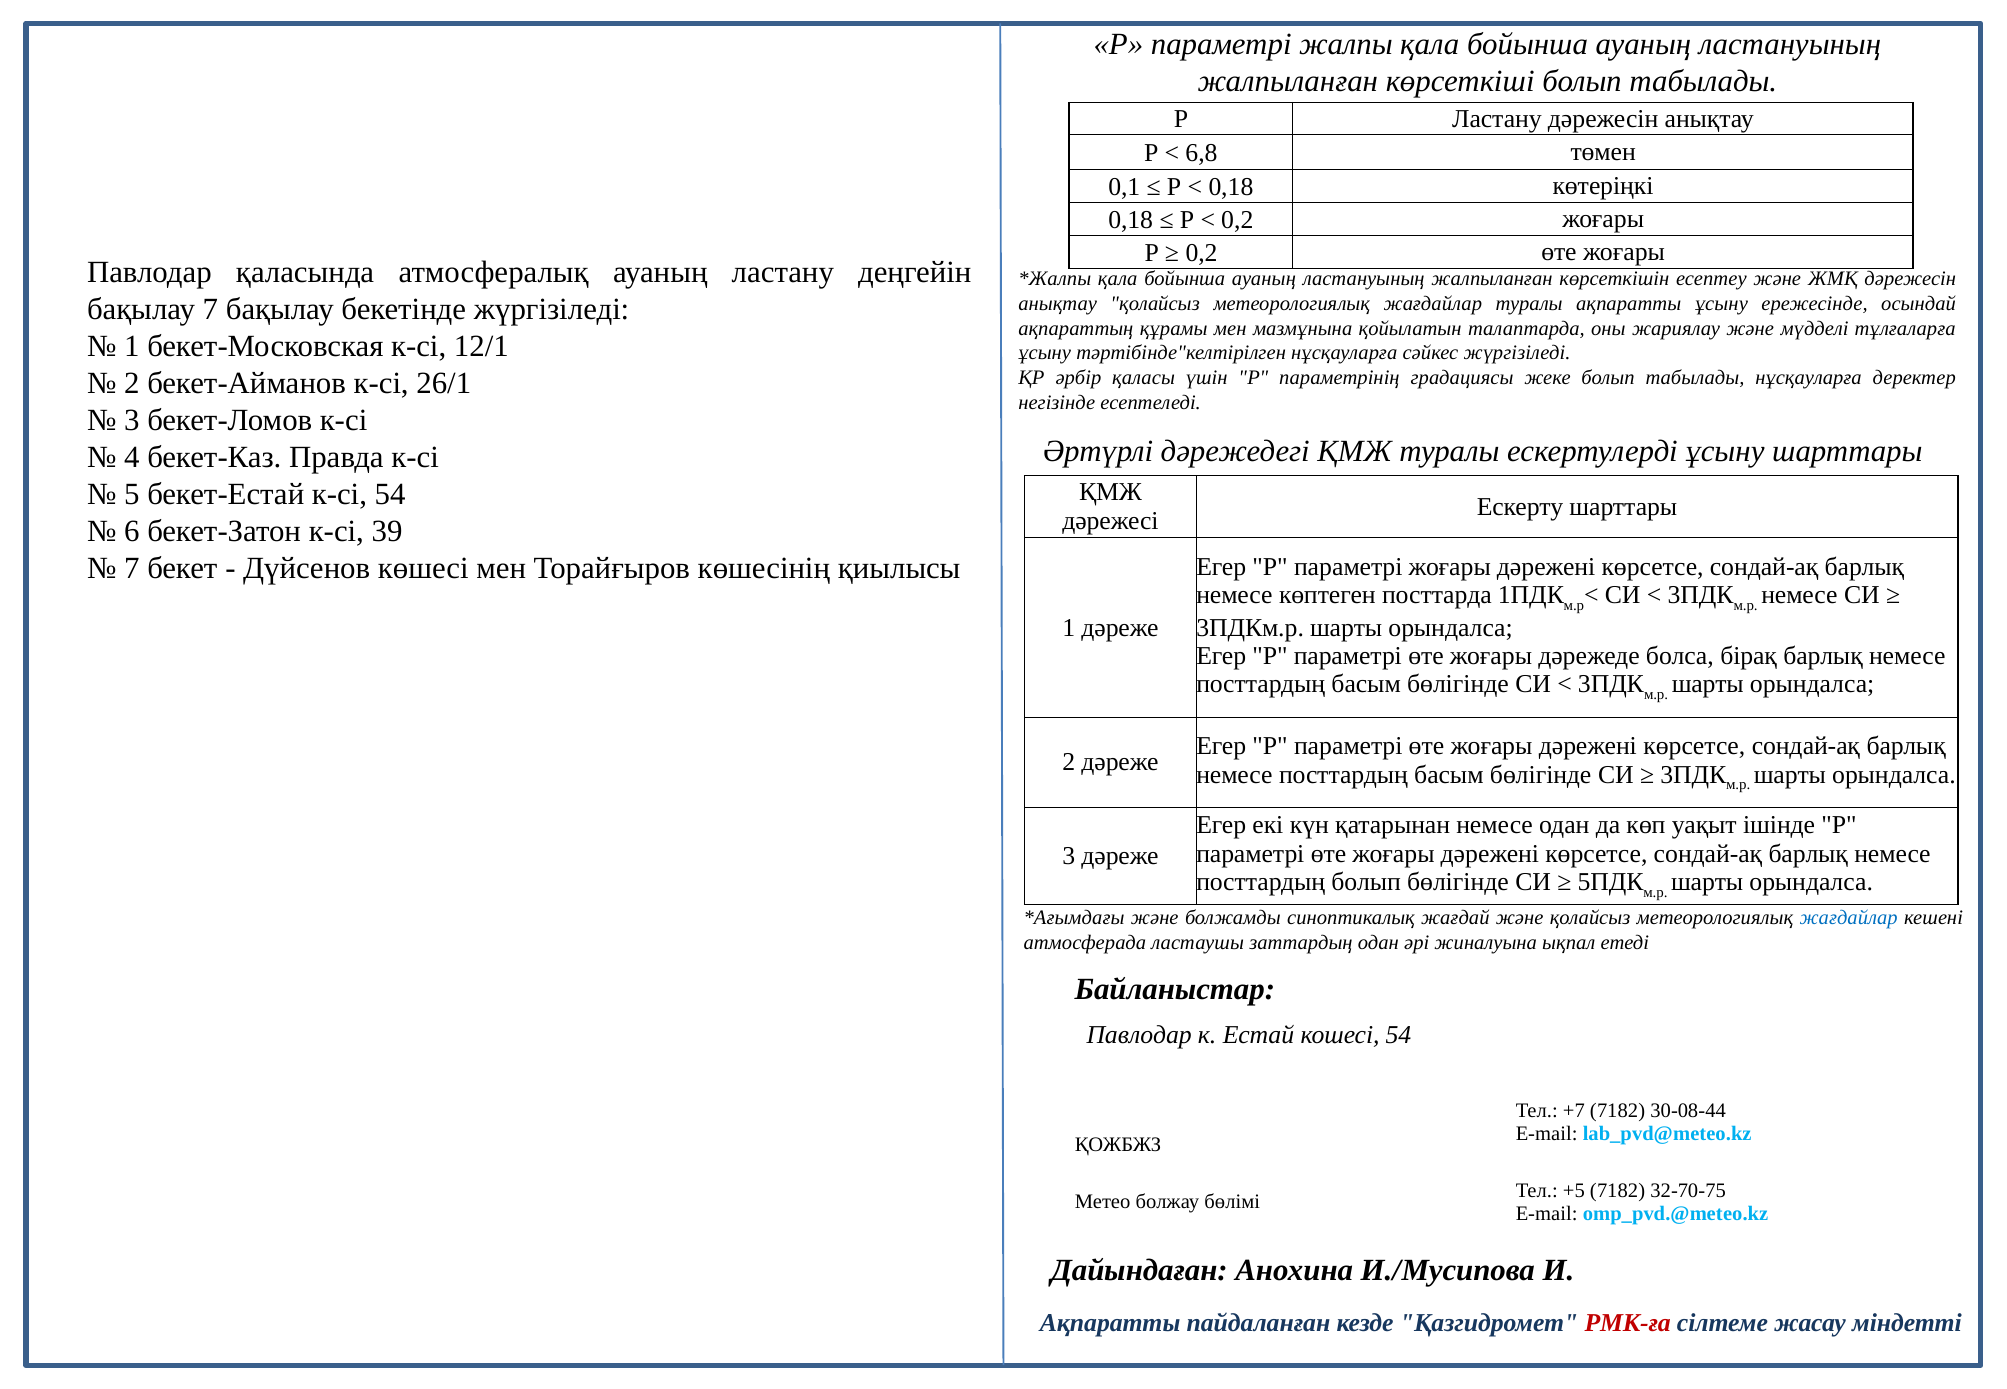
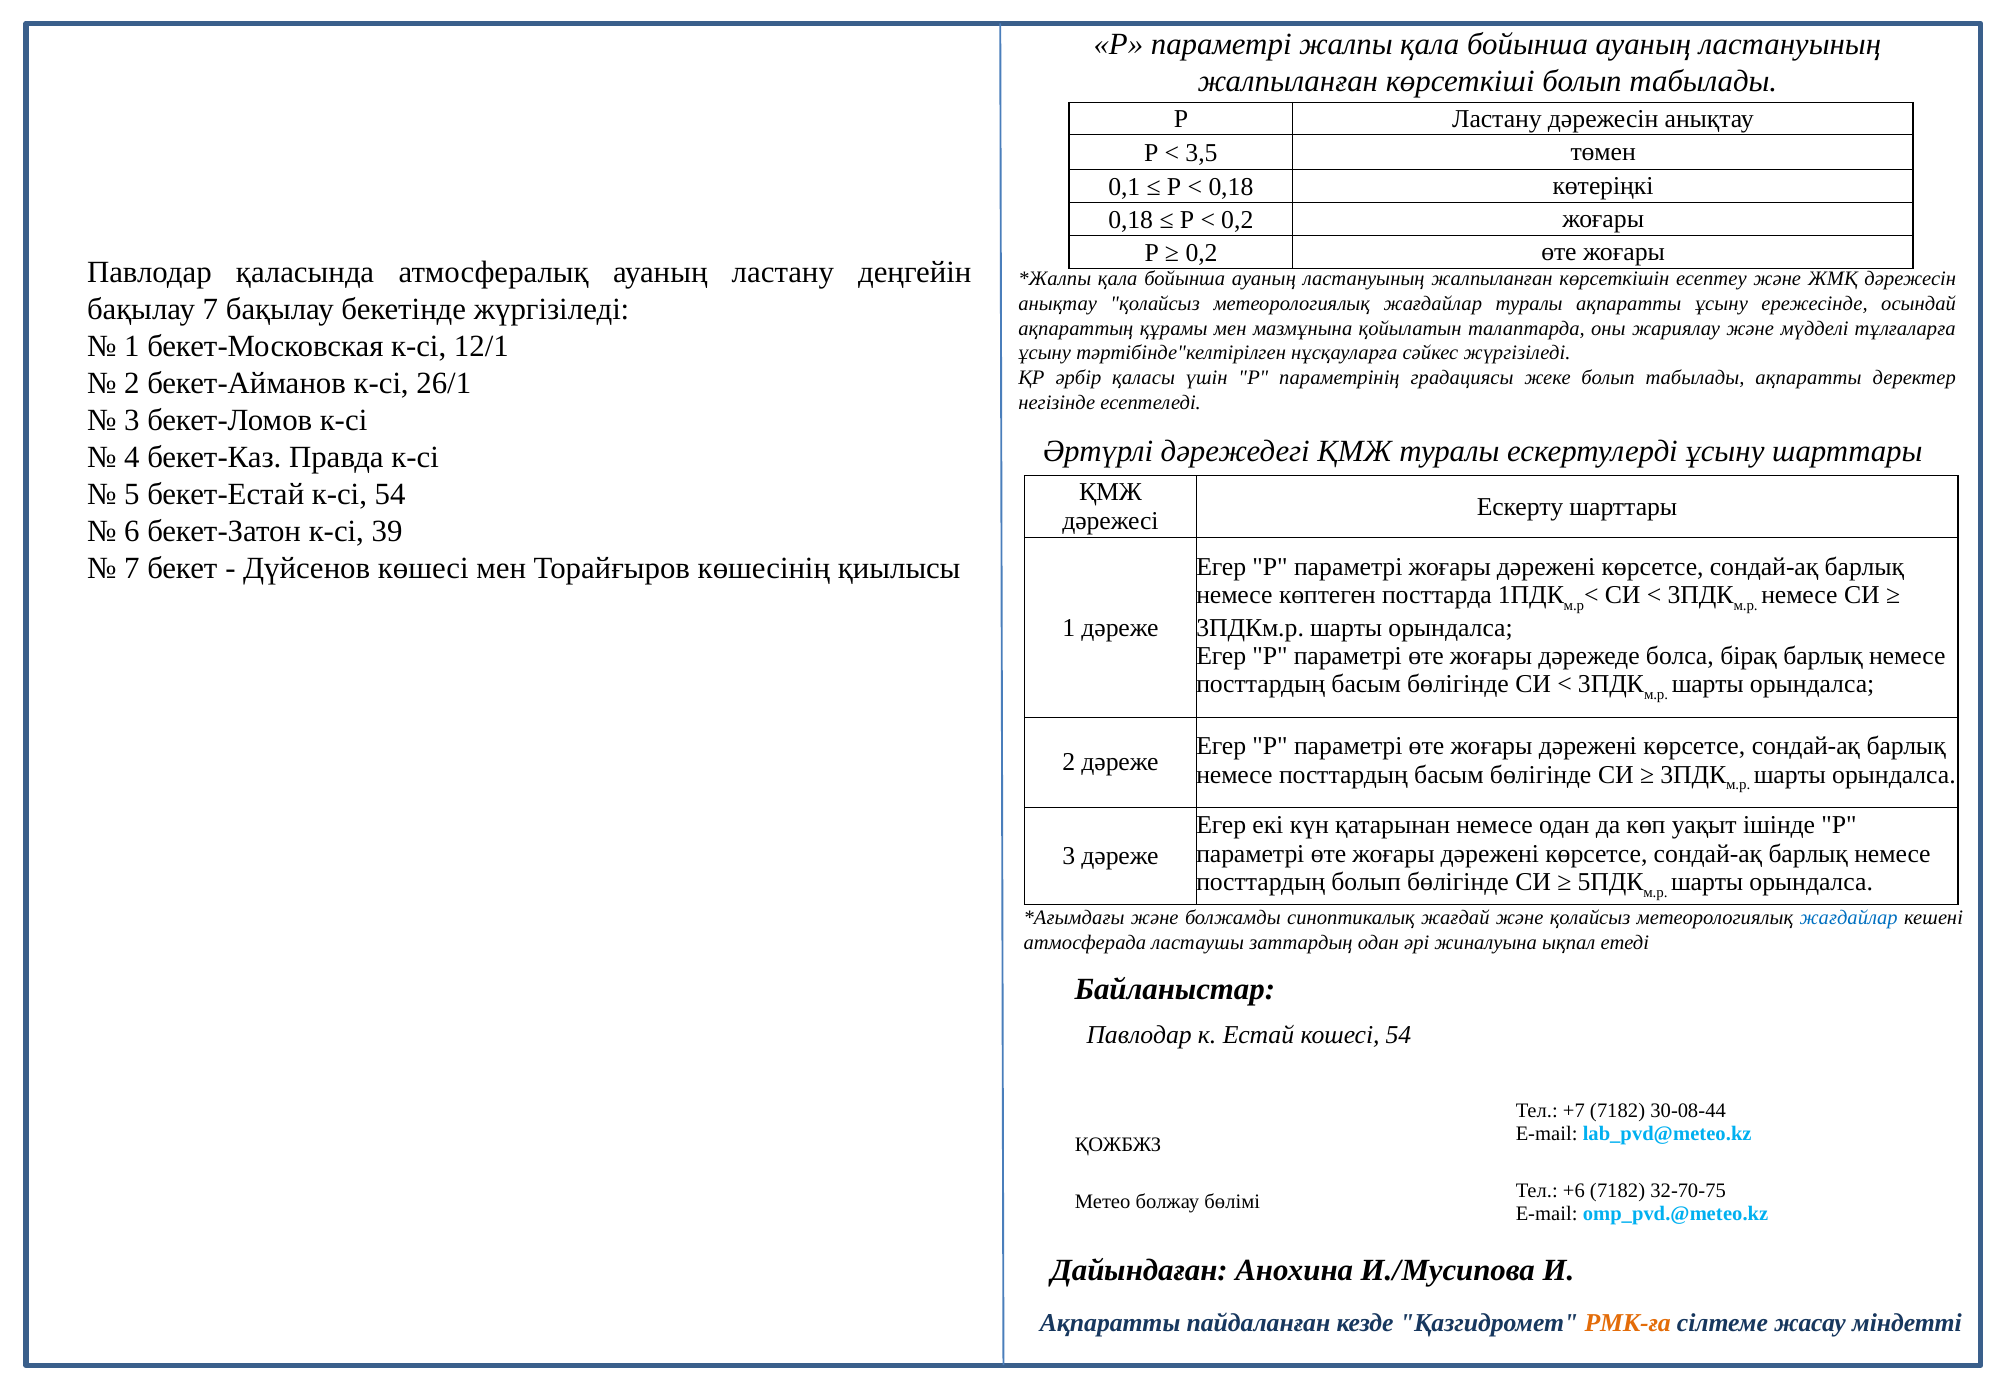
6,8: 6,8 -> 3,5 (1202, 153)
табылады нұсқауларға: нұсқауларға -> ақпаратты (1808, 378)
+5: +5 -> +6 (1574, 1191)
РМК-ға colour: red -> orange (1628, 1323)
